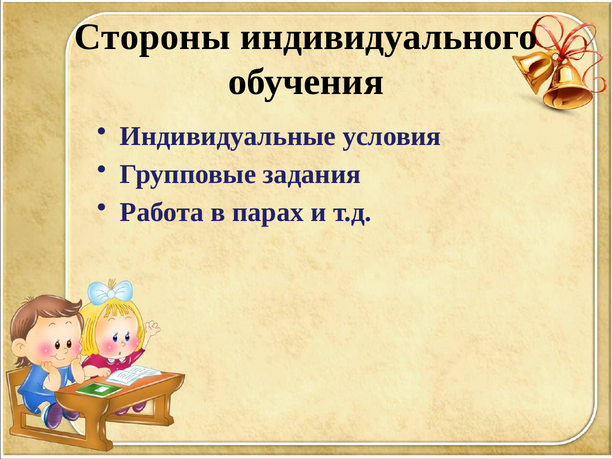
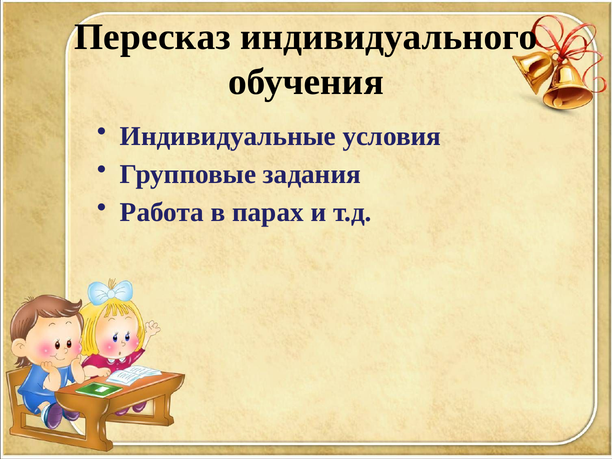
Стороны: Стороны -> Пересказ (152, 37)
